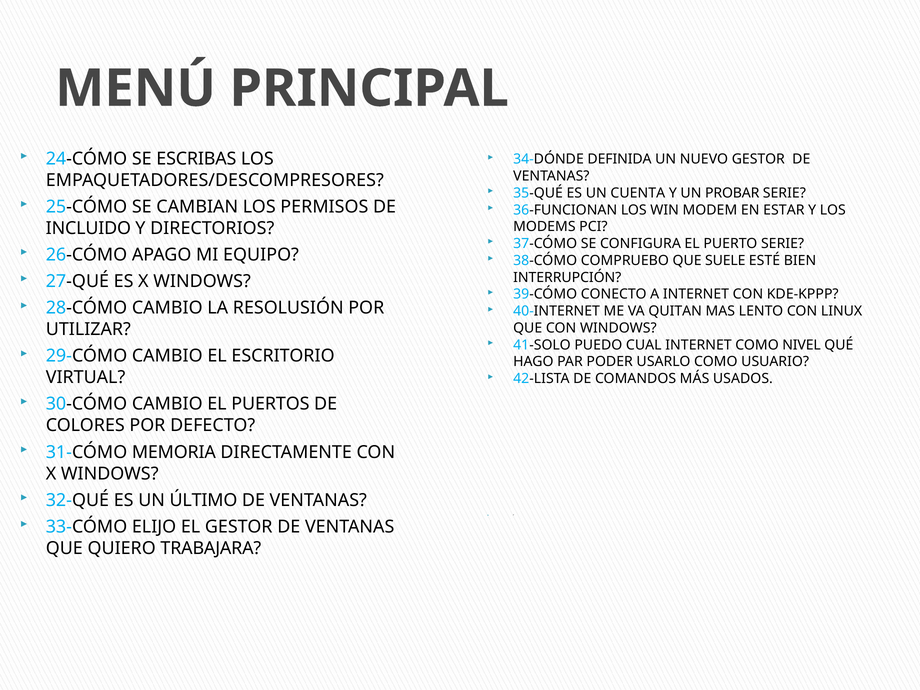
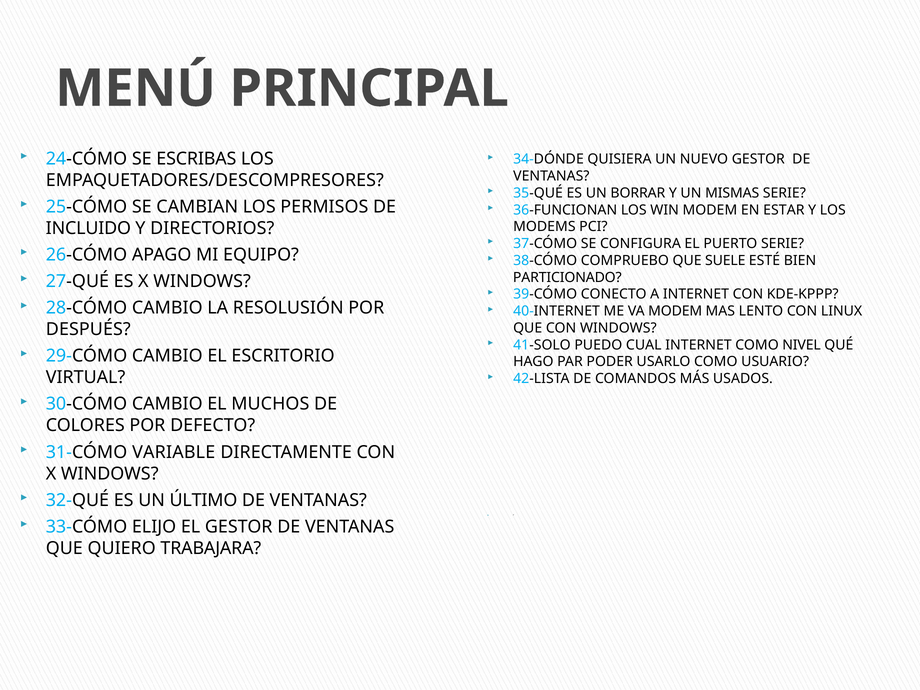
DEFINIDA: DEFINIDA -> QUISIERA (619, 159)
CUENTA: CUENTA -> BORRAR (638, 193)
PROBAR: PROBAR -> MISMAS (732, 193)
INTERRUPCIÓN: INTERRUPCIÓN -> PARTICIONADO (567, 277)
VA QUITAN: QUITAN -> MODEM (675, 311)
UTILIZAR: UTILIZAR -> DESPUÉS (88, 329)
PUERTOS: PUERTOS -> MUCHOS (270, 404)
MEMORIA: MEMORIA -> VARIABLE (174, 452)
